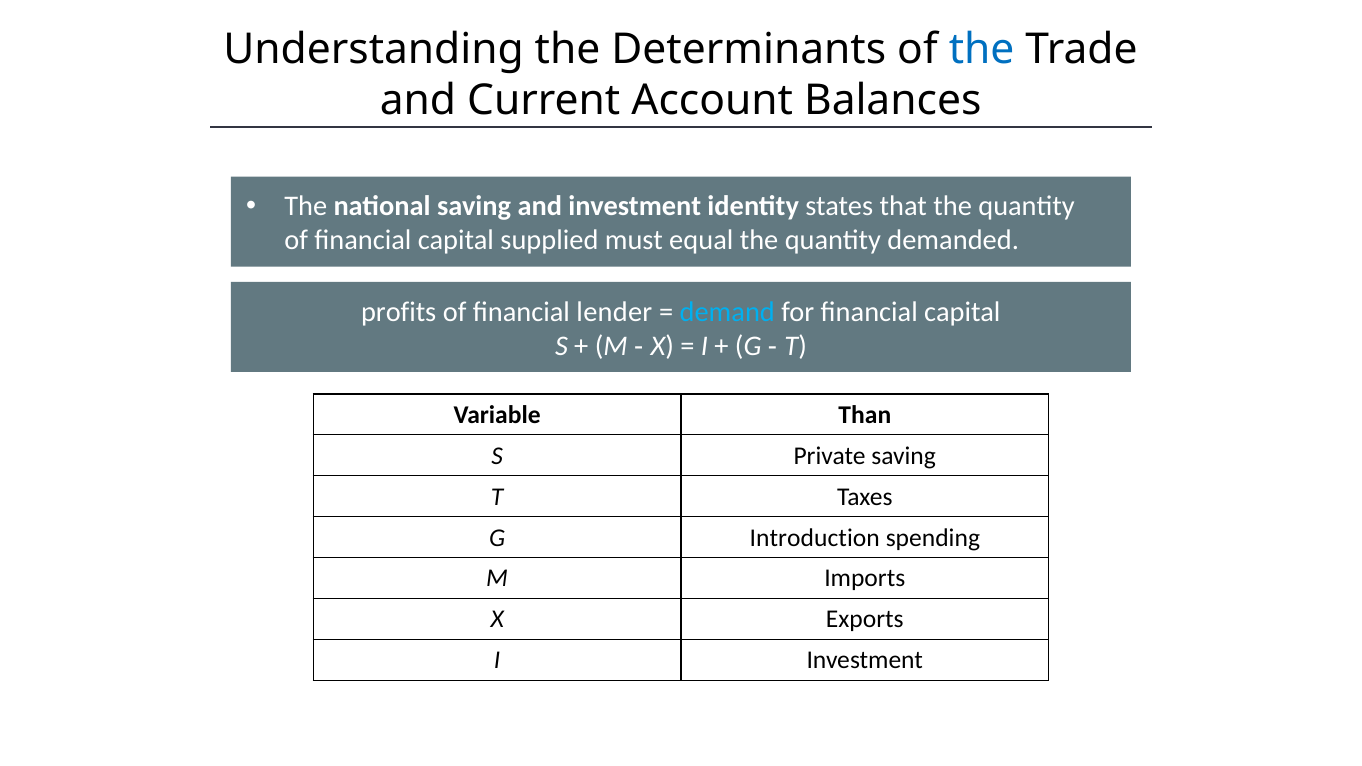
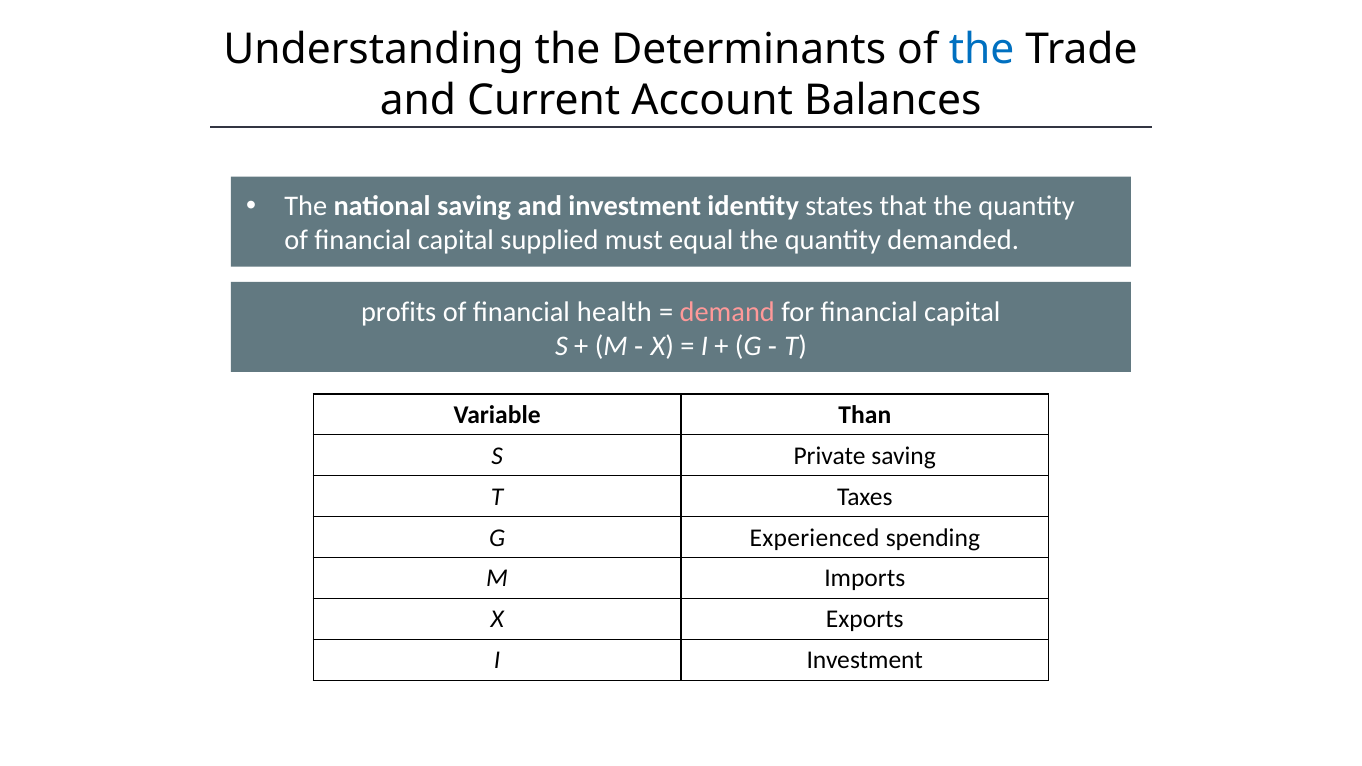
lender: lender -> health (614, 312)
demand colour: light blue -> pink (727, 312)
Introduction: Introduction -> Experienced (815, 538)
